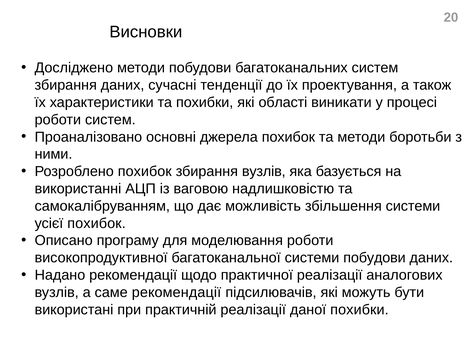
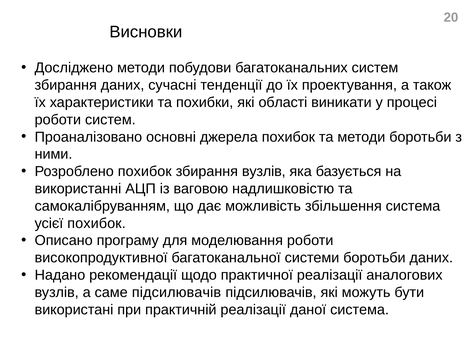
збільшення системи: системи -> система (413, 206)
системи побудови: побудови -> боротьби (374, 257)
саме рекомендації: рекомендації -> підсилювачів (177, 292)
даної похибки: похибки -> система (360, 309)
